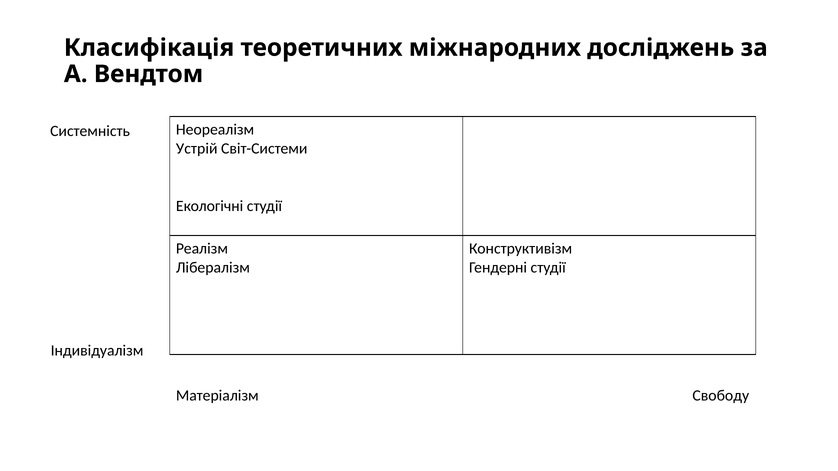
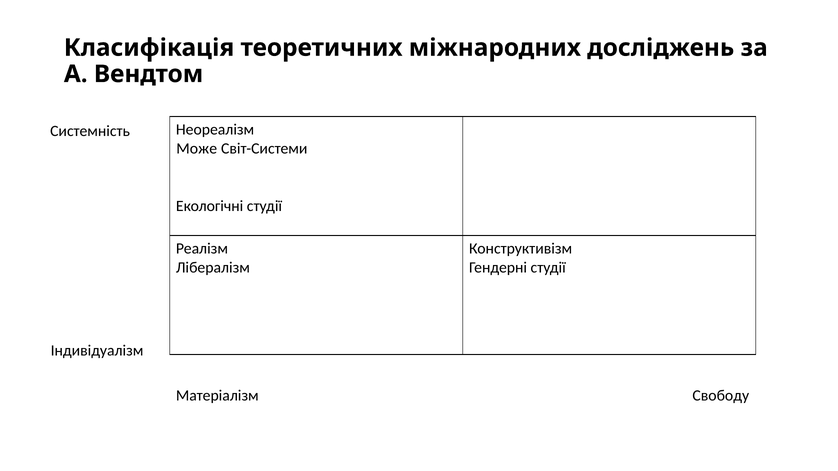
Устрій: Устрій -> Може (197, 149)
